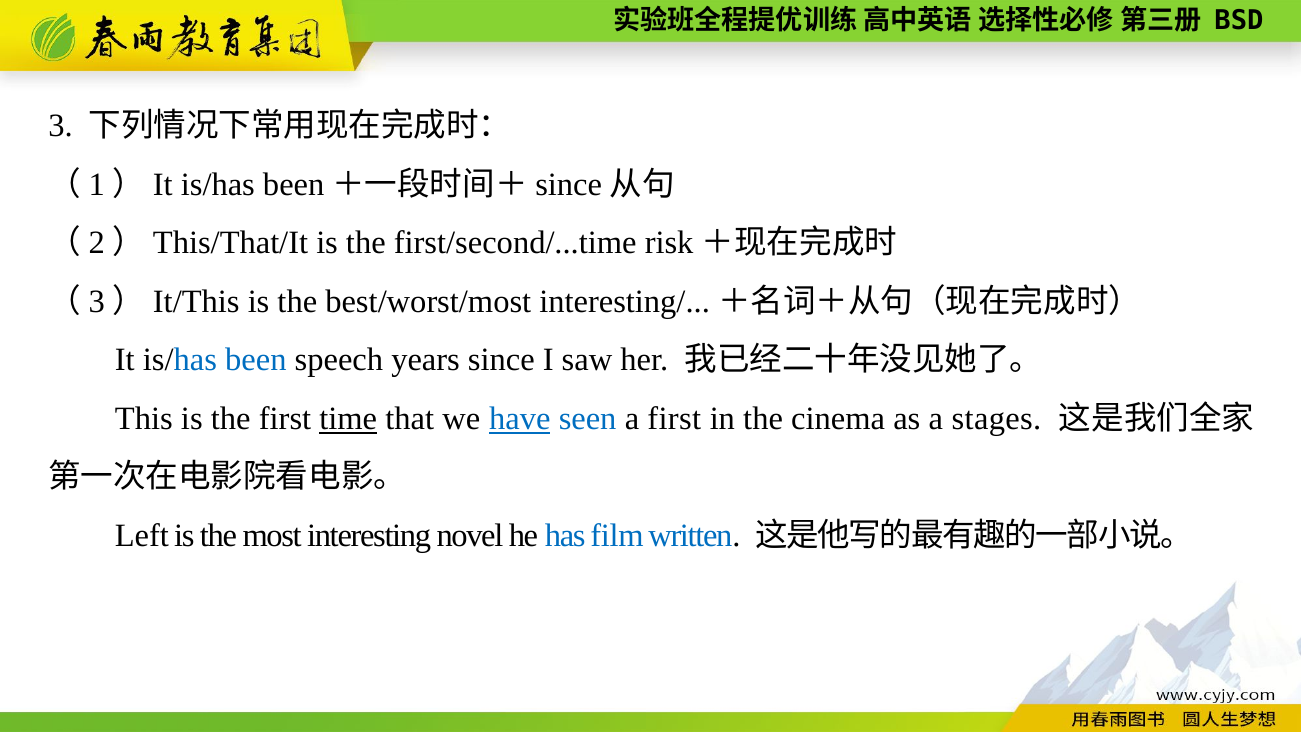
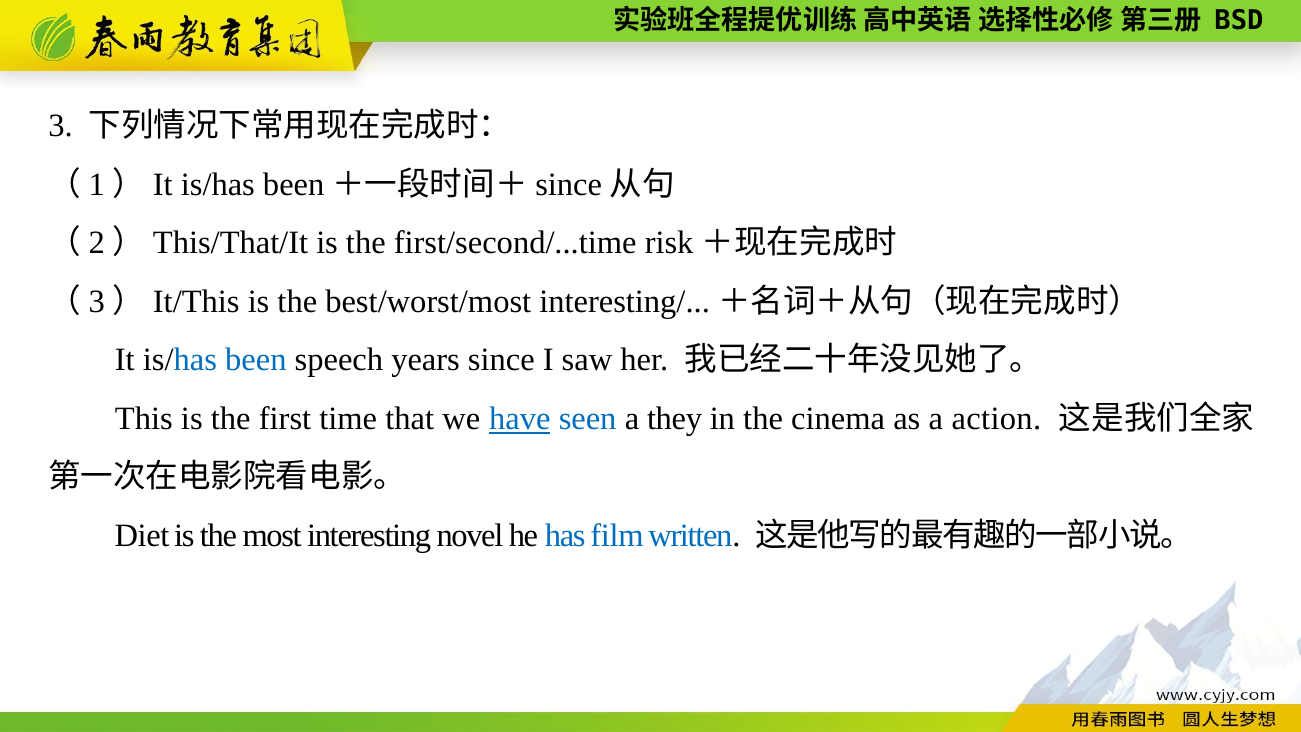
time underline: present -> none (348, 419)
a first: first -> they (675, 419)
stages: stages -> action (996, 419)
Left: Left -> Diet (142, 536)
